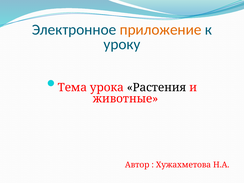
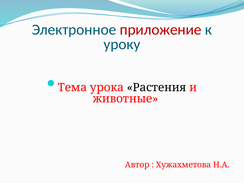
приложение colour: orange -> red (161, 30)
